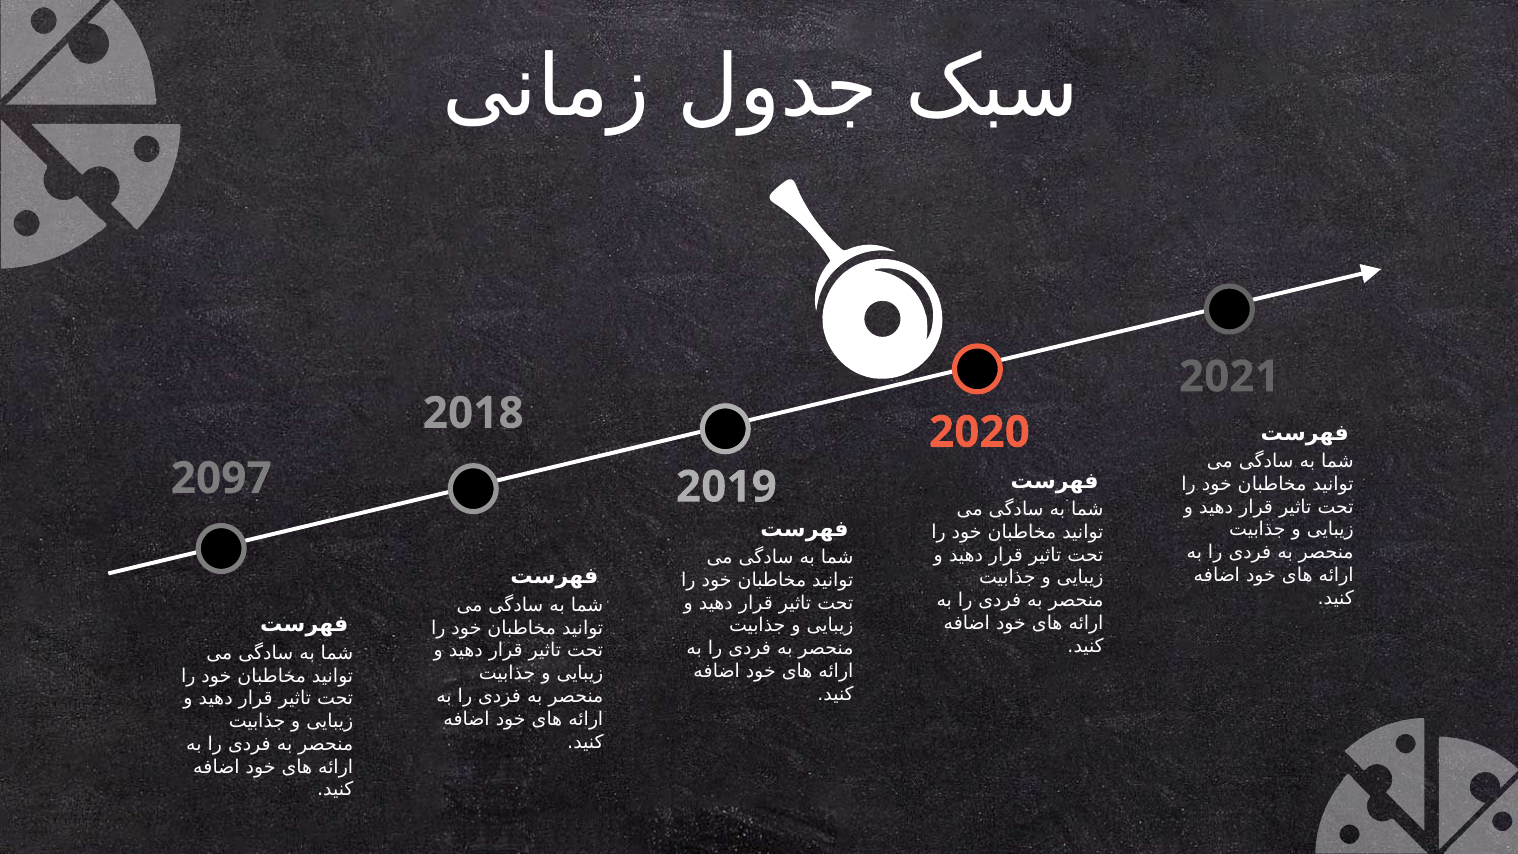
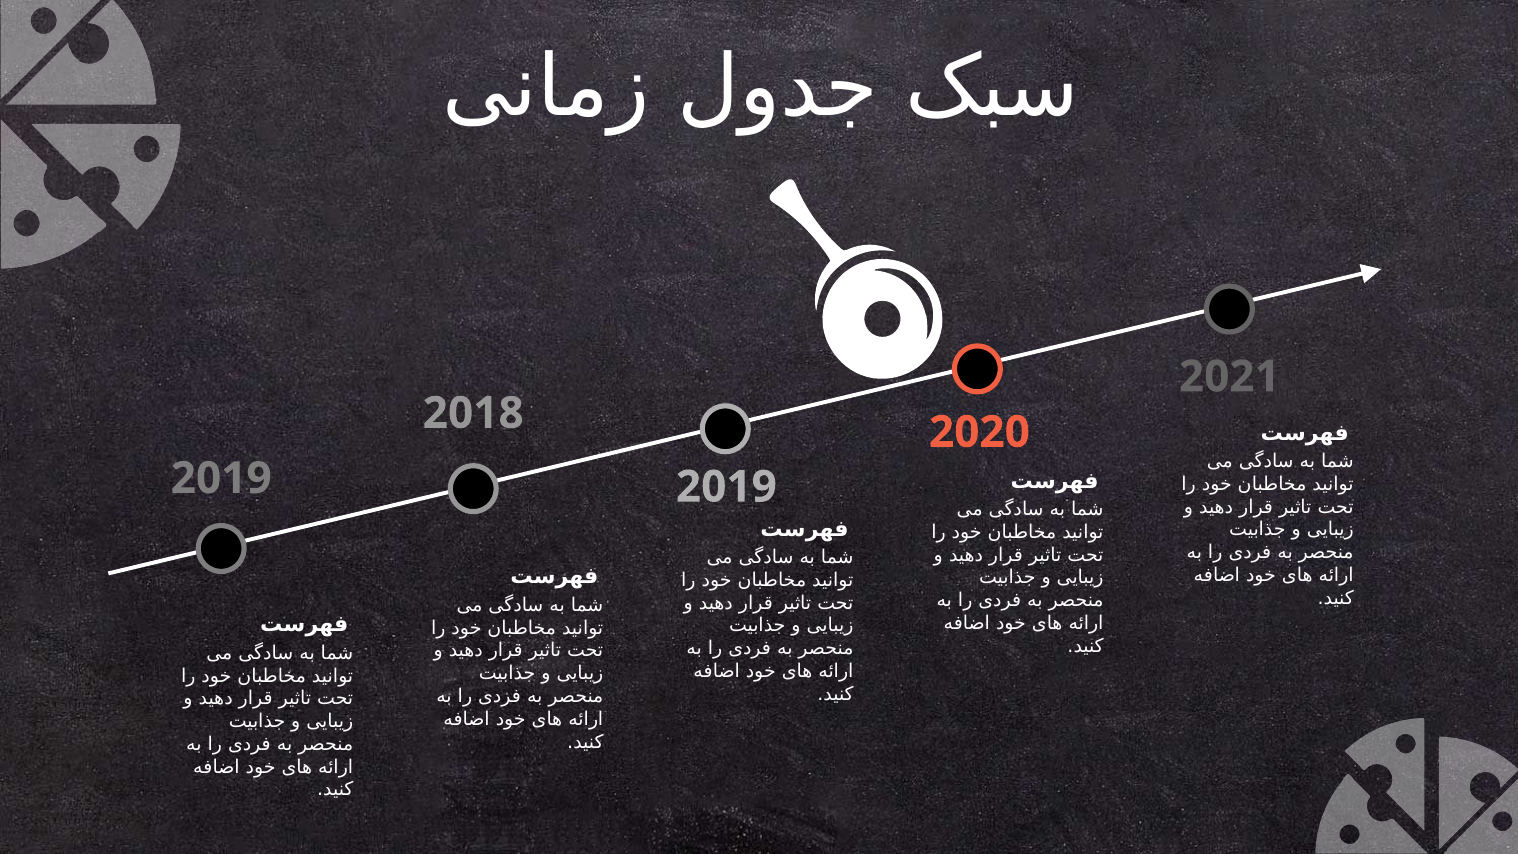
2097: 2097 -> 2019 (221, 478)
